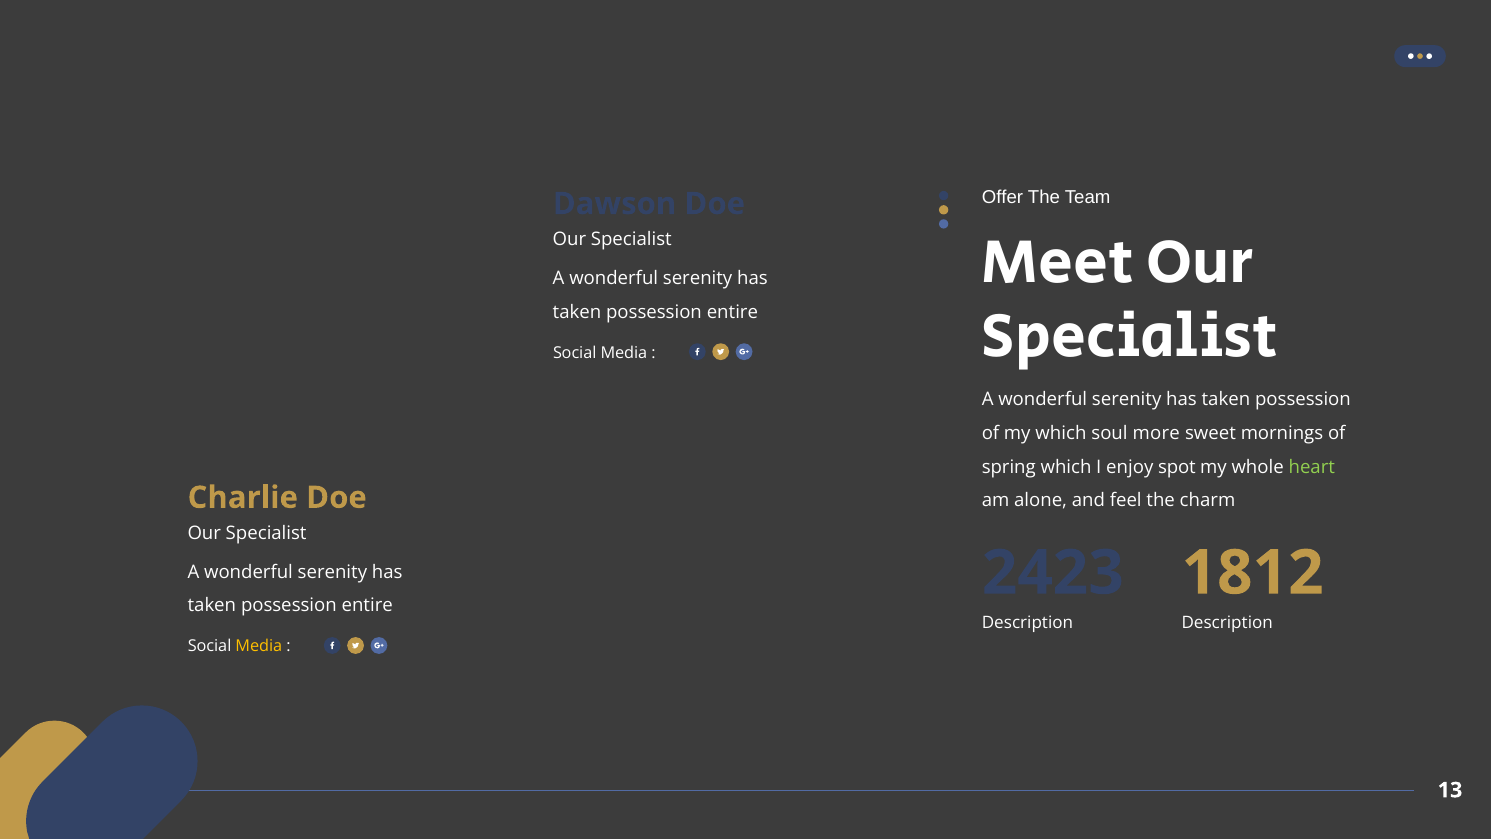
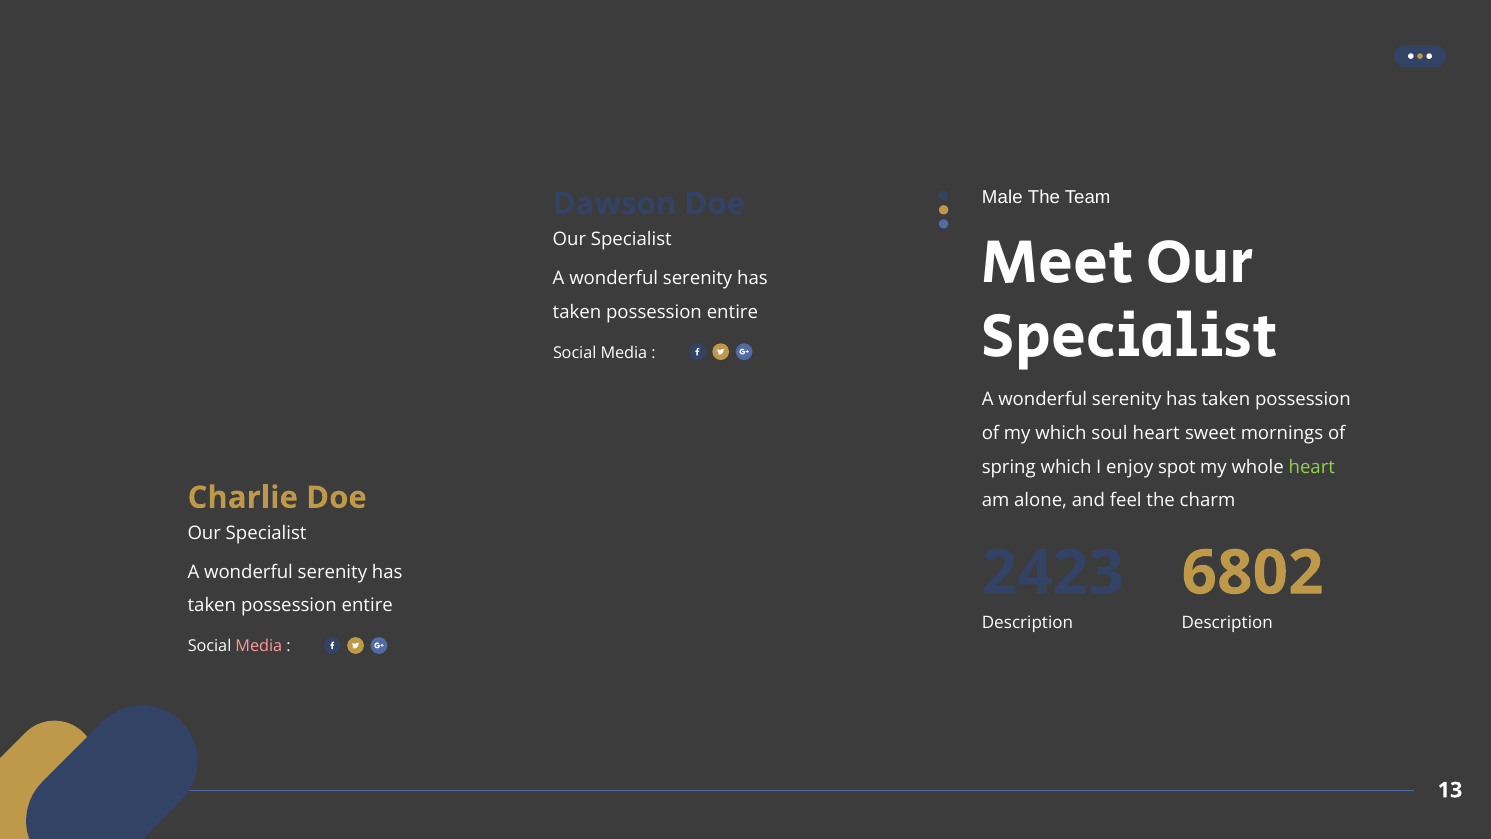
Offer: Offer -> Male (1002, 198)
soul more: more -> heart (1156, 433)
1812: 1812 -> 6802 (1253, 573)
Media colour: yellow -> pink (259, 646)
